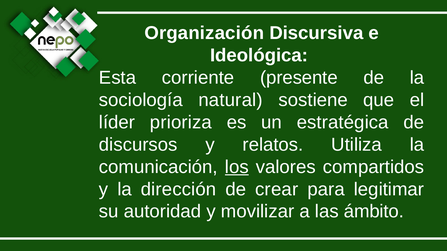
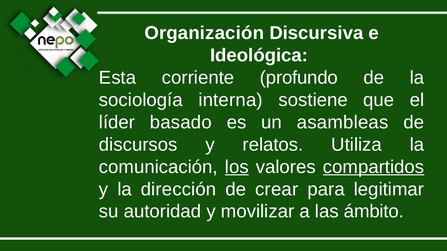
presente: presente -> profundo (299, 78)
natural: natural -> interna (231, 100)
prioriza: prioriza -> basado (181, 123)
estratégica: estratégica -> asambleas (343, 123)
compartidos underline: none -> present (374, 167)
